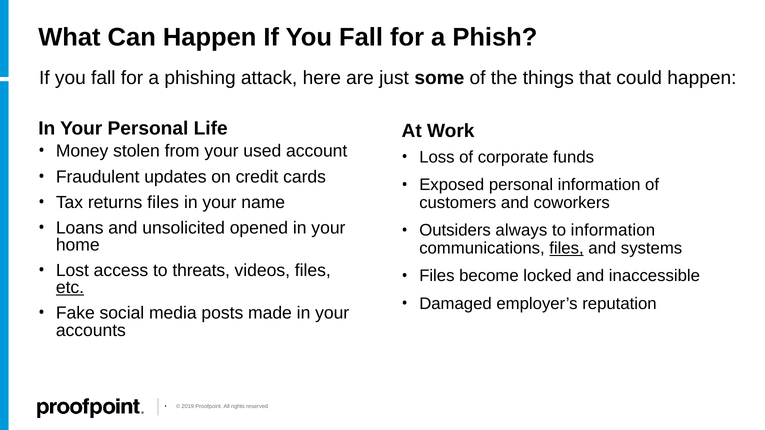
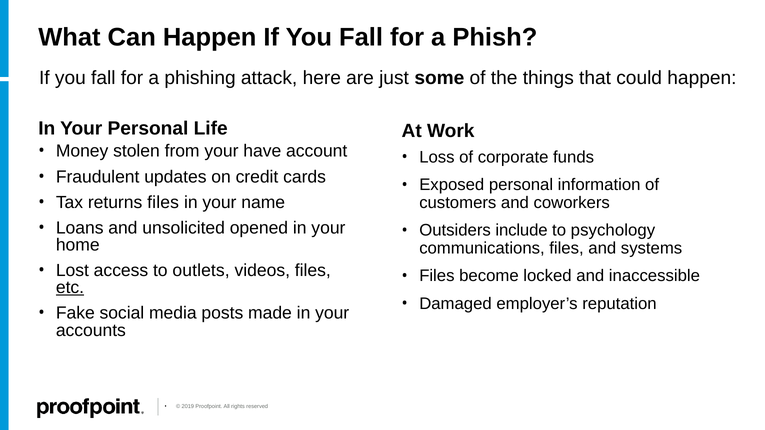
used: used -> have (262, 151)
always: always -> include (522, 231)
to information: information -> psychology (613, 231)
files underline: present -> none (566, 249)
threats: threats -> outlets (201, 271)
